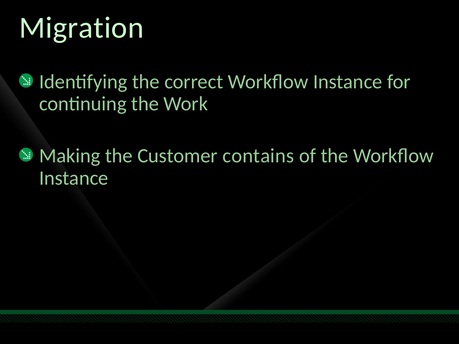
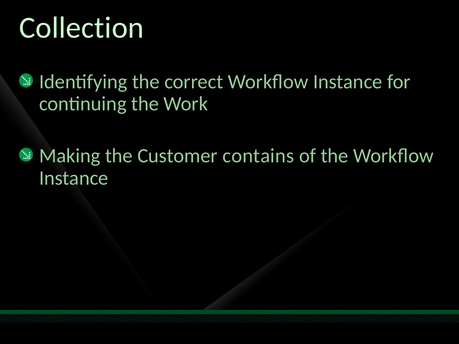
Migration: Migration -> Collection (82, 28)
